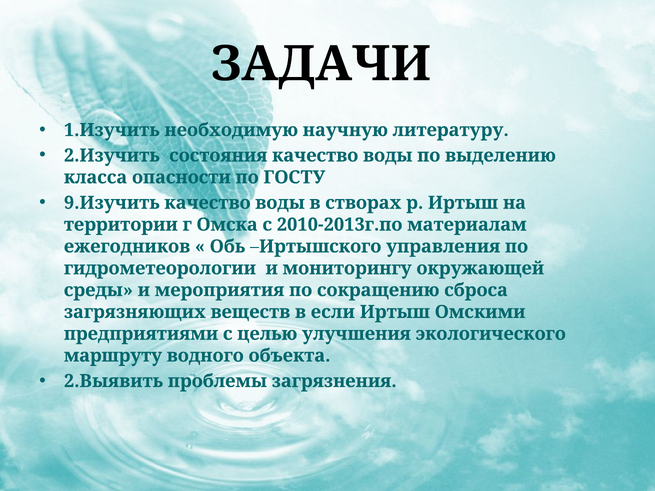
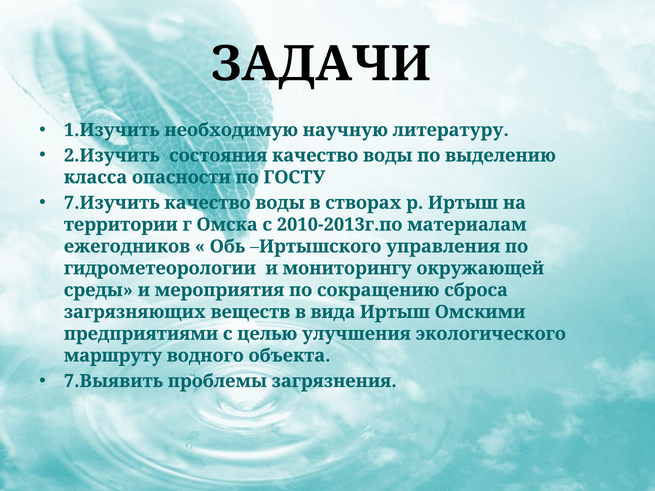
9.Изучить: 9.Изучить -> 7.Изучить (112, 203)
если: если -> вида (333, 312)
2.Выявить: 2.Выявить -> 7.Выявить (113, 381)
